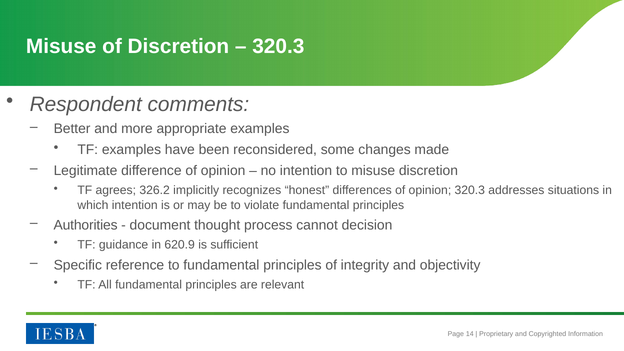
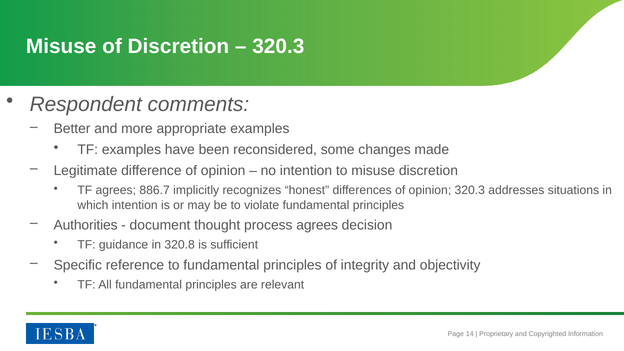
326.2: 326.2 -> 886.7 (155, 190)
process cannot: cannot -> agrees (317, 225)
620.9: 620.9 -> 320.8 (180, 245)
